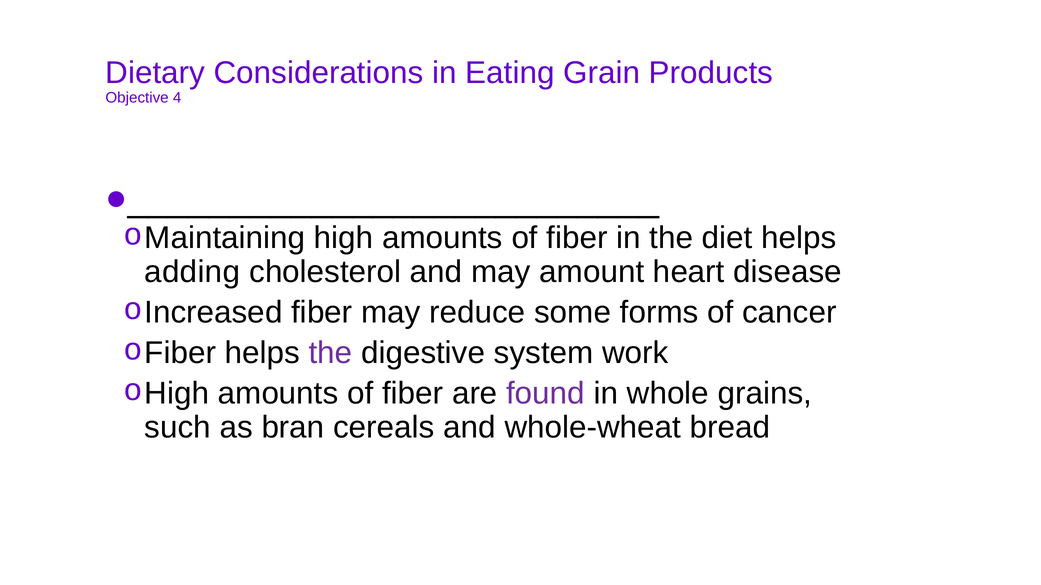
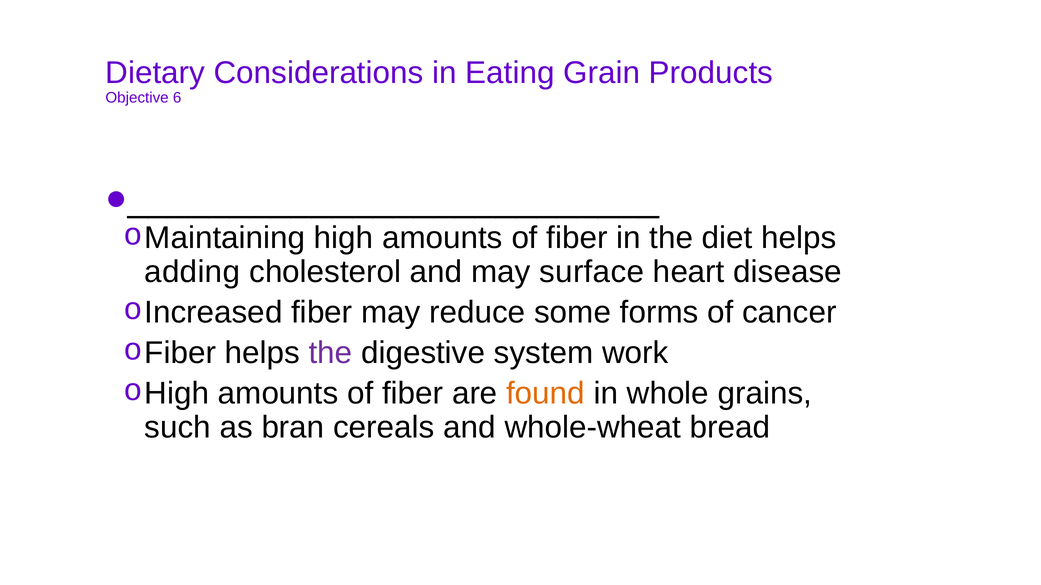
4: 4 -> 6 (177, 98)
amount: amount -> surface (592, 272)
found colour: purple -> orange (546, 394)
